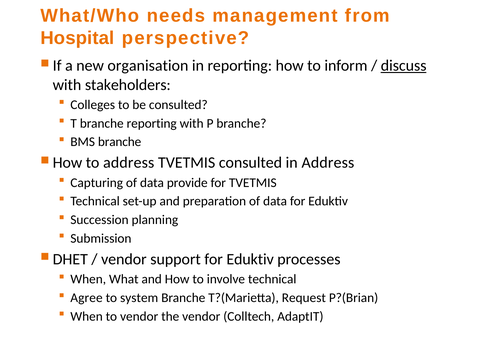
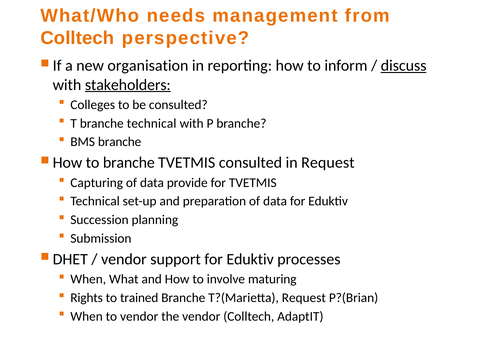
Hospital: Hospital -> Colltech (77, 38)
stakeholders underline: none -> present (128, 85)
branche reporting: reporting -> technical (152, 123)
to address: address -> branche (129, 163)
in Address: Address -> Request (328, 163)
involve technical: technical -> maturing (272, 279)
Agree: Agree -> Rights (87, 298)
system: system -> trained (139, 298)
